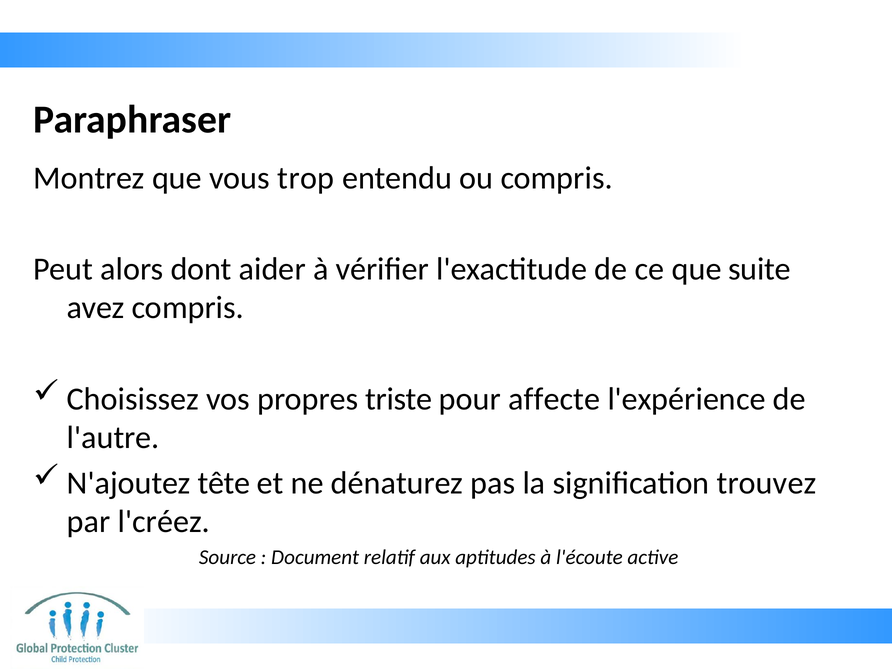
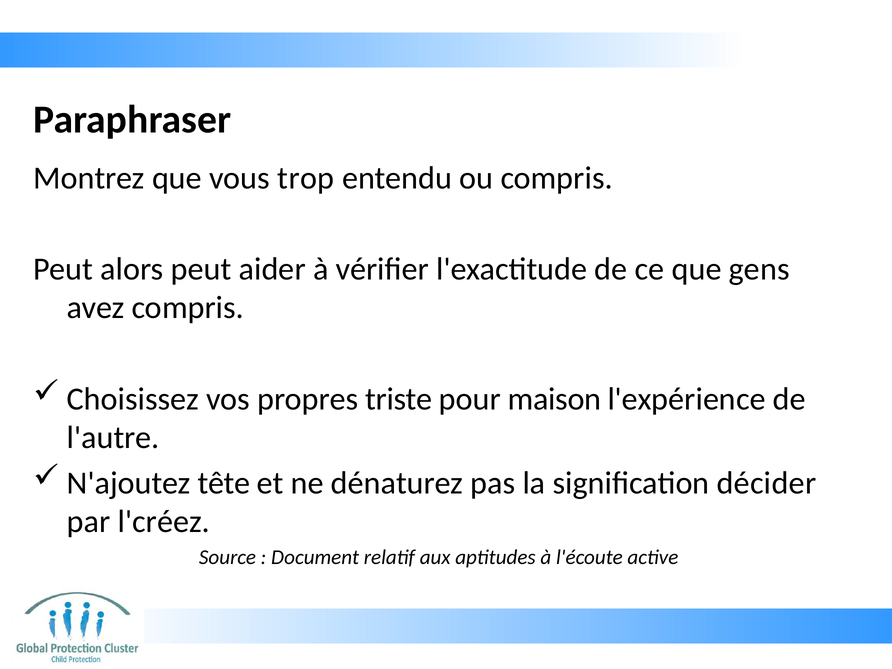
alors dont: dont -> peut (201, 269)
suite: suite -> gens (759, 269)
affecte: affecte -> maison (554, 399)
trouvez: trouvez -> décider (766, 483)
